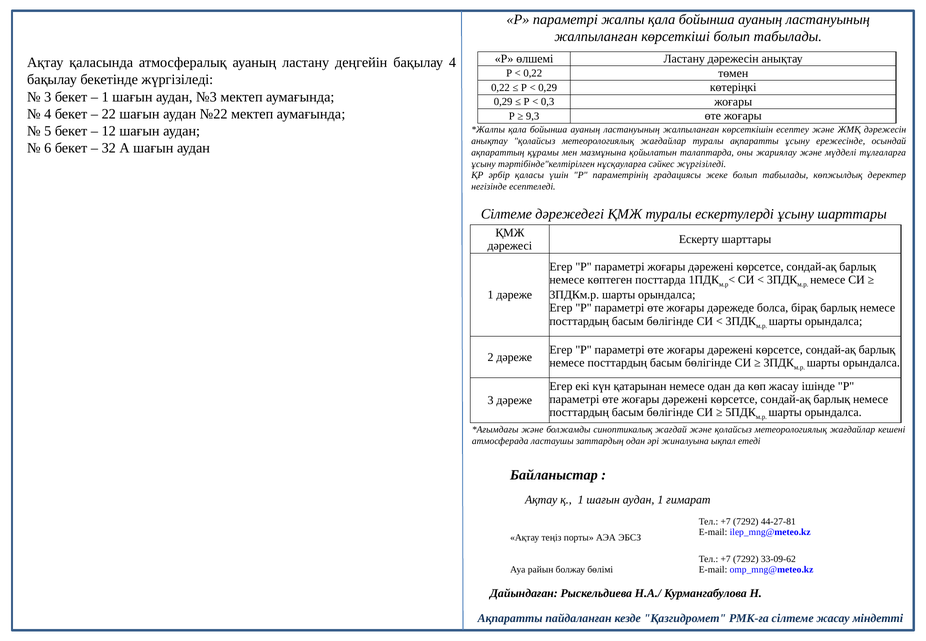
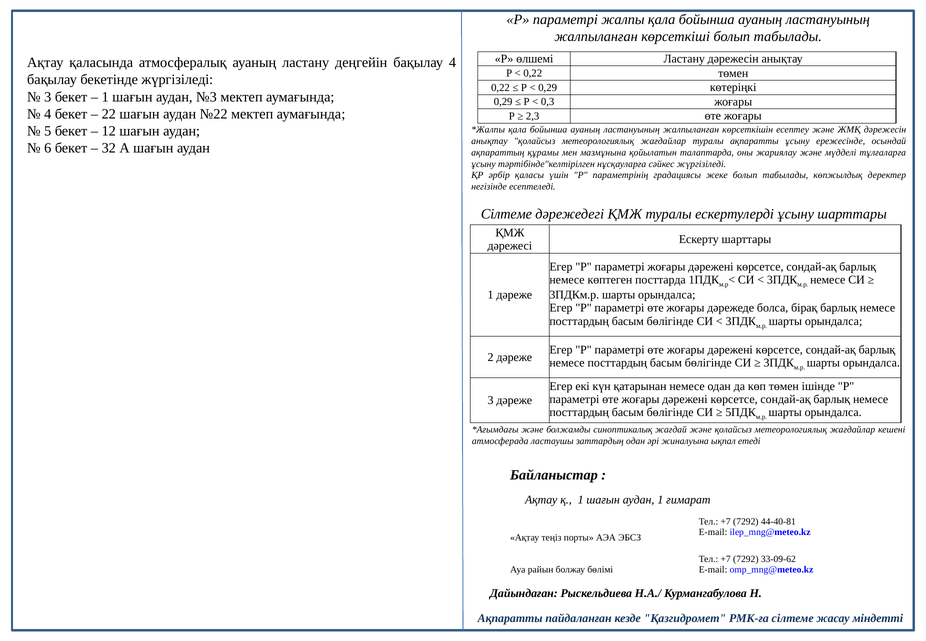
9,3: 9,3 -> 2,3 (533, 116)
көп жасау: жасау -> төмен (784, 386)
44-27-81: 44-27-81 -> 44-40-81 (778, 522)
